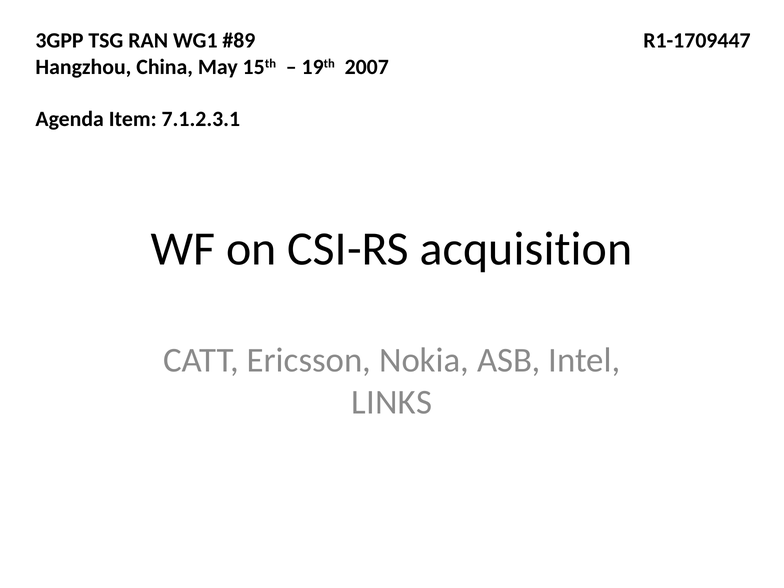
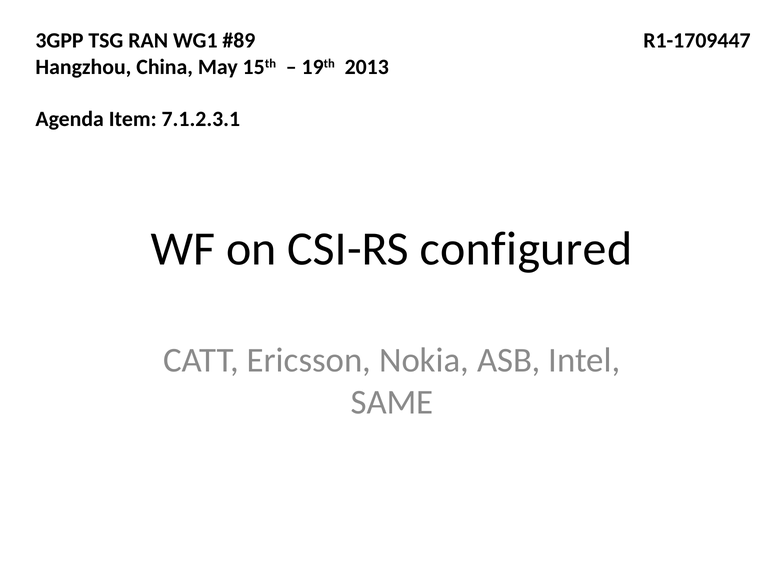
2007: 2007 -> 2013 (367, 67)
acquisition: acquisition -> configured (526, 249)
LINKS: LINKS -> SAME (392, 402)
